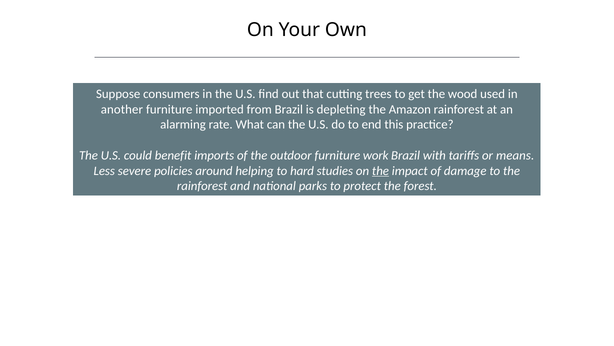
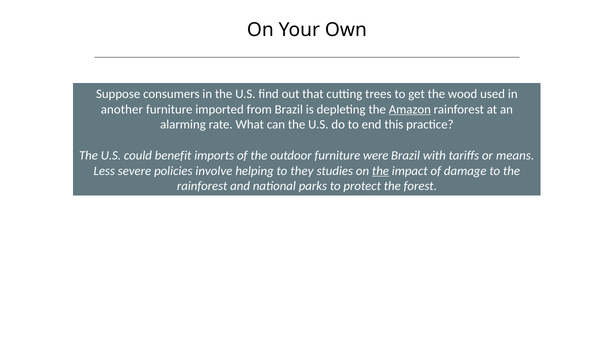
Amazon underline: none -> present (410, 109)
work: work -> were (376, 155)
around: around -> involve (214, 171)
hard: hard -> they (302, 171)
